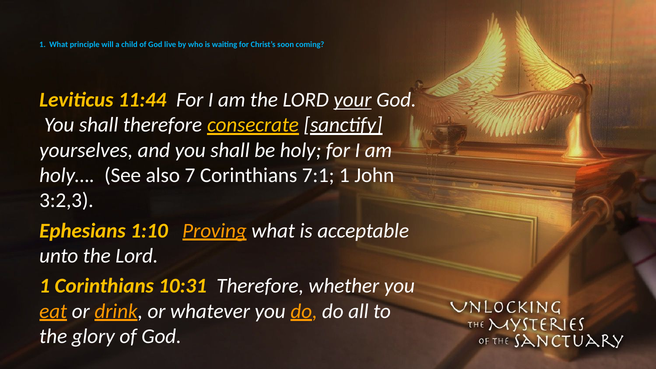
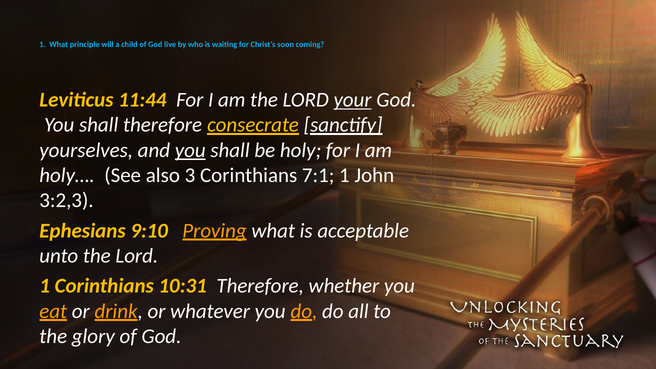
you underline: none -> present (190, 150)
7: 7 -> 3 (190, 175)
1:10: 1:10 -> 9:10 (149, 231)
